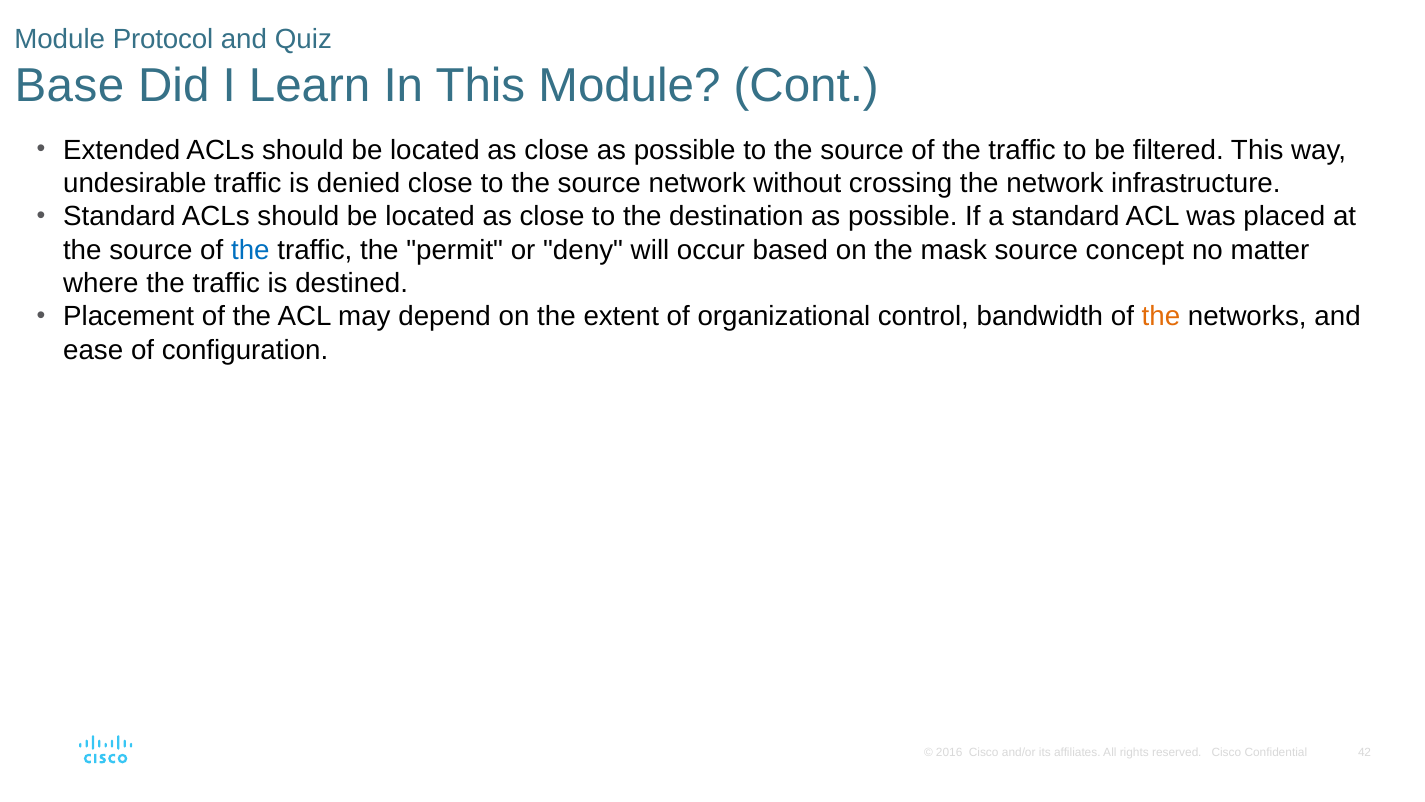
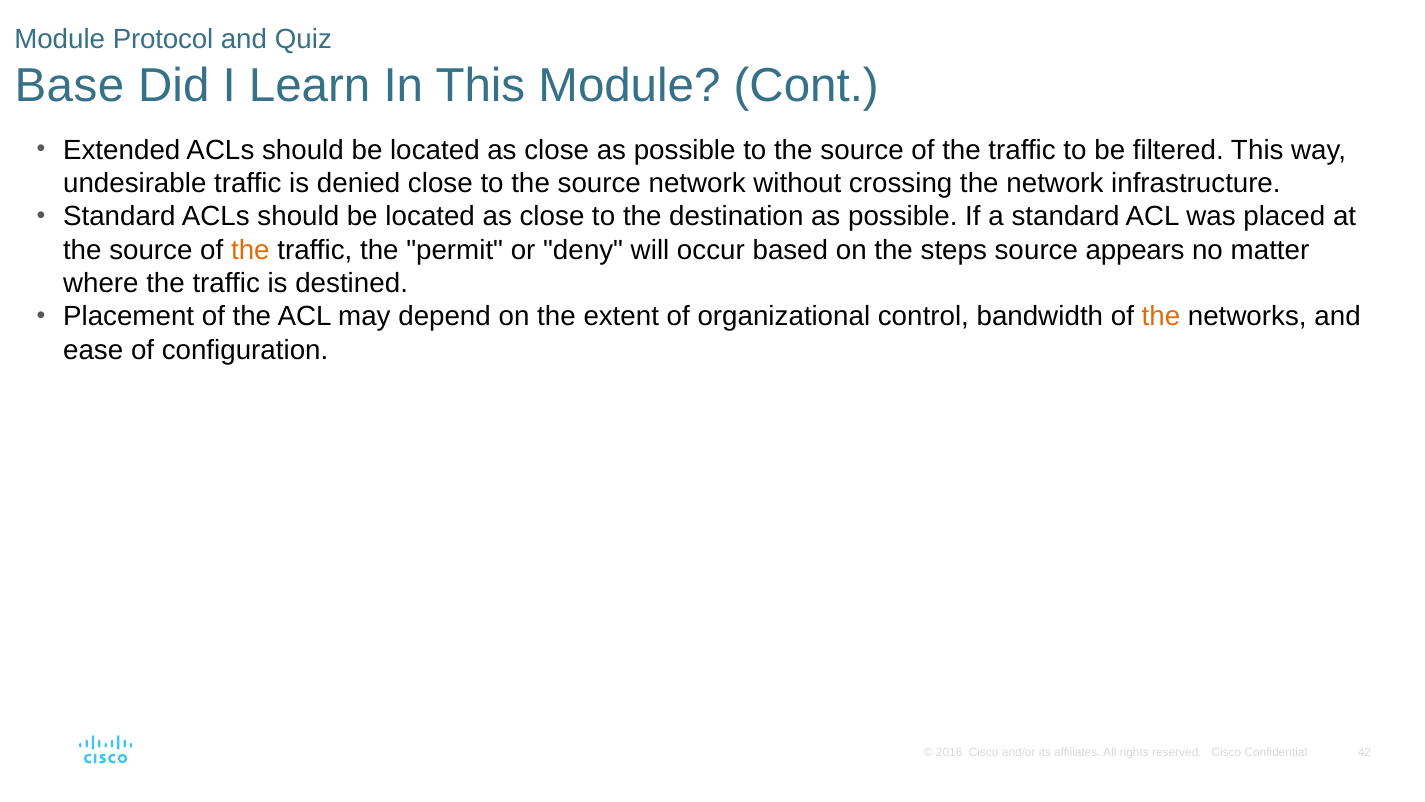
the colour: blue -> orange (250, 250)
mask: mask -> steps (954, 250)
concept: concept -> appears (1135, 250)
